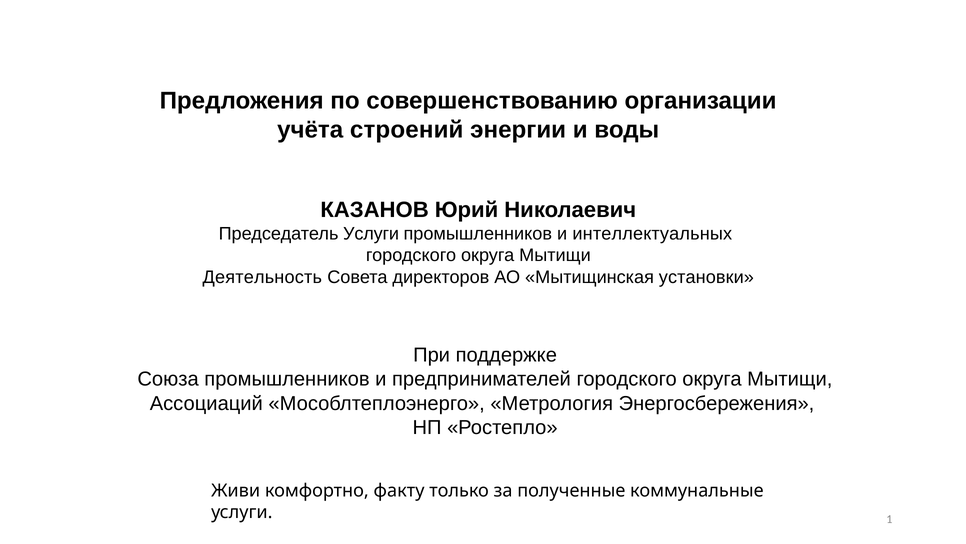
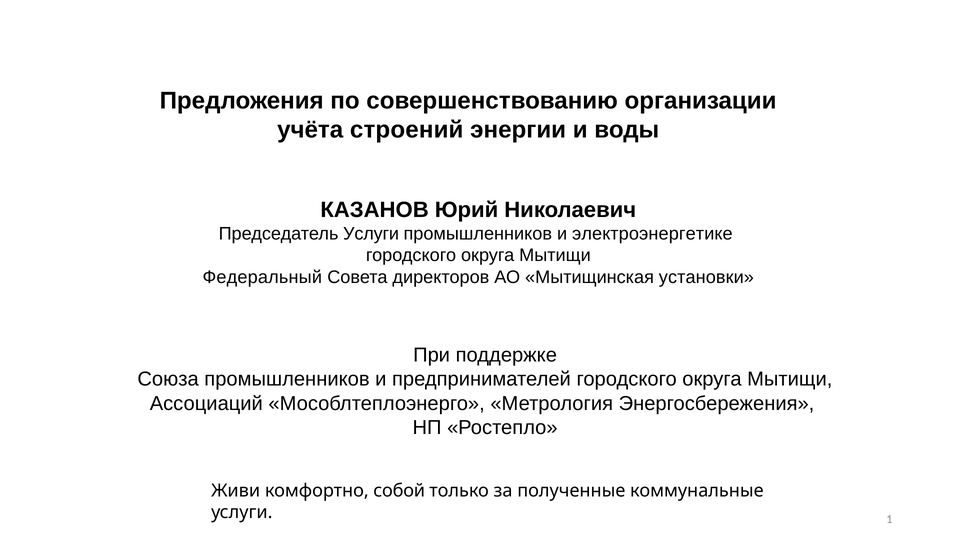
интеллектуальных: интеллектуальных -> электроэнергетике (652, 233)
Деятельность: Деятельность -> Федеральный (262, 277)
факту: факту -> собой (399, 490)
